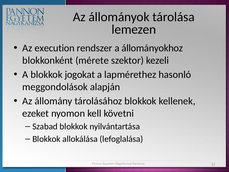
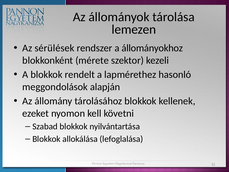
execution: execution -> sérülések (54, 48)
jogokat: jogokat -> rendelt (80, 75)
